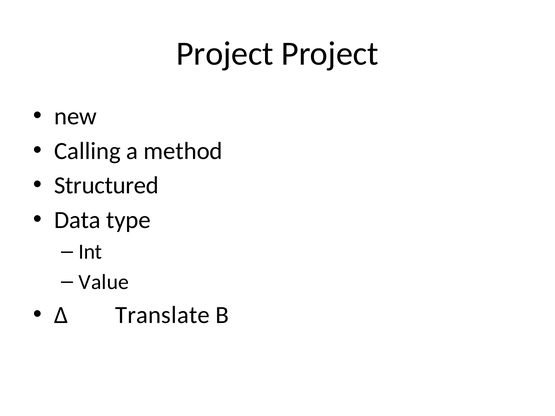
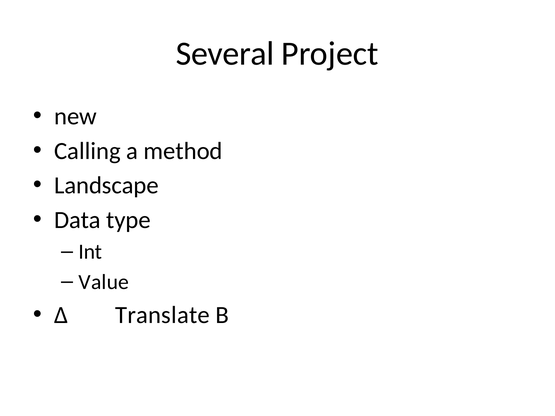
Project: Project -> Several (225, 54)
Structured: Structured -> Landscape (106, 186)
